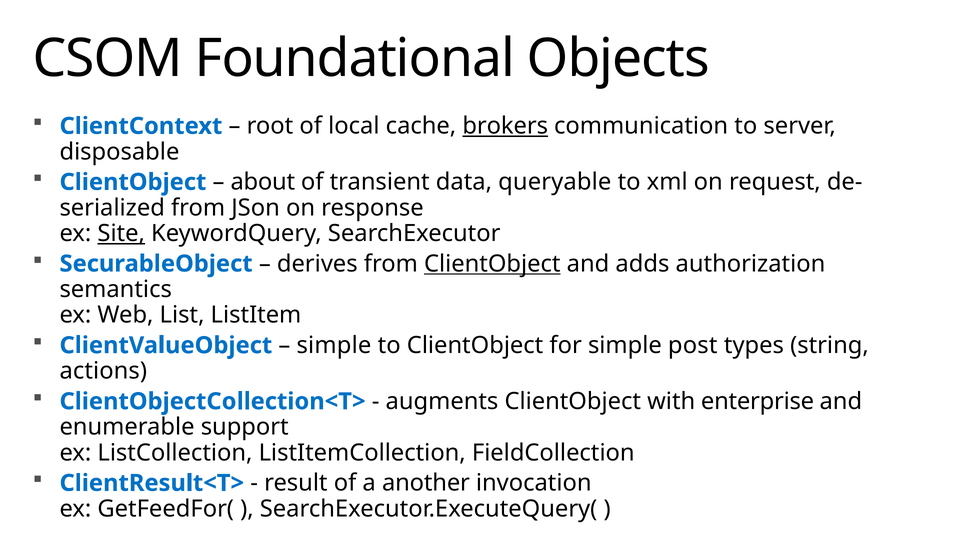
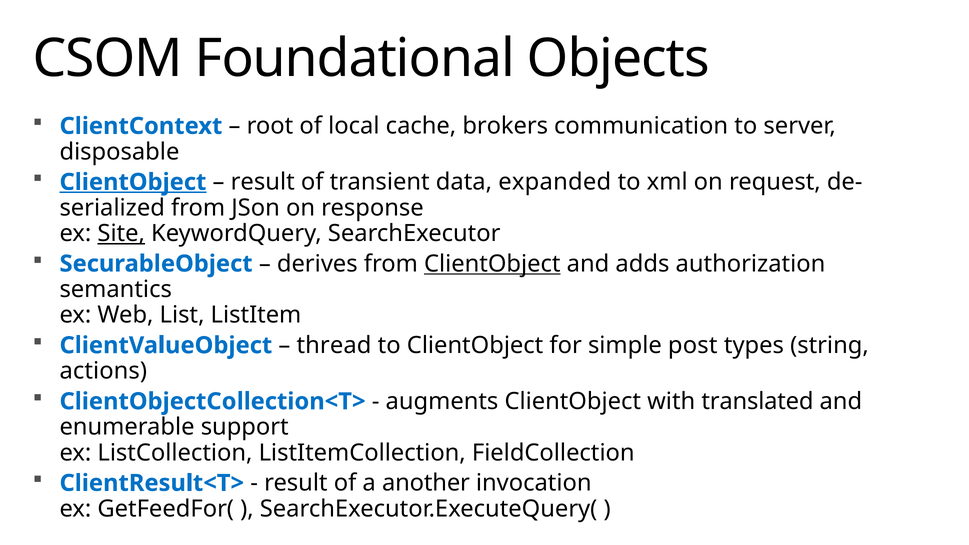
brokers underline: present -> none (505, 126)
ClientObject underline: none -> present (133, 182)
about: about -> result (263, 182)
queryable: queryable -> expanded (555, 182)
simple: simple -> thread (334, 345)
enterprise: enterprise -> translated (758, 401)
